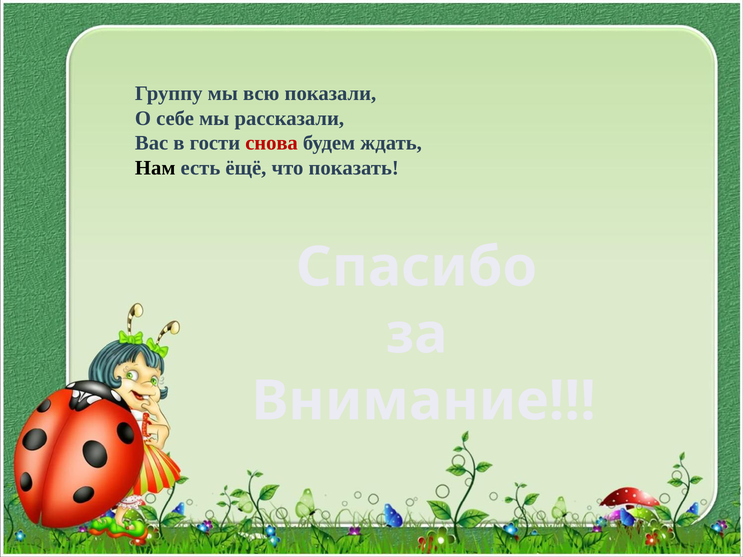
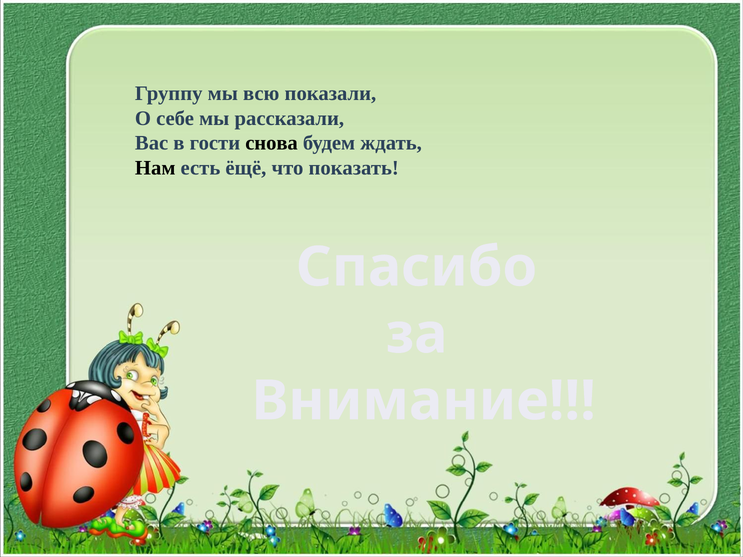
снова colour: red -> black (272, 143)
